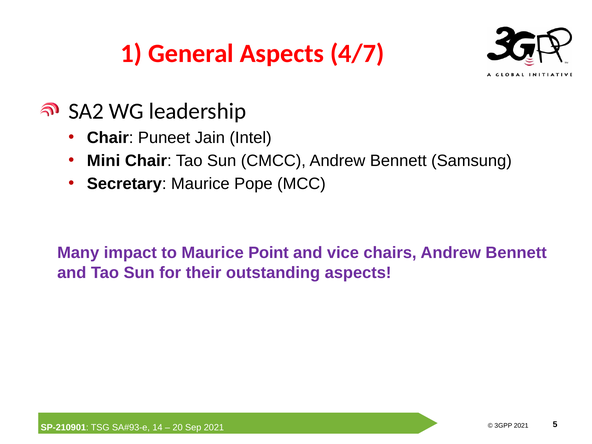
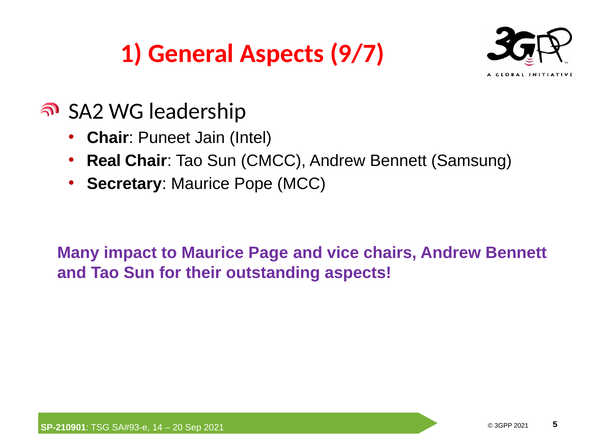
4/7: 4/7 -> 9/7 (357, 54)
Mini: Mini -> Real (104, 161)
Point: Point -> Page (268, 253)
